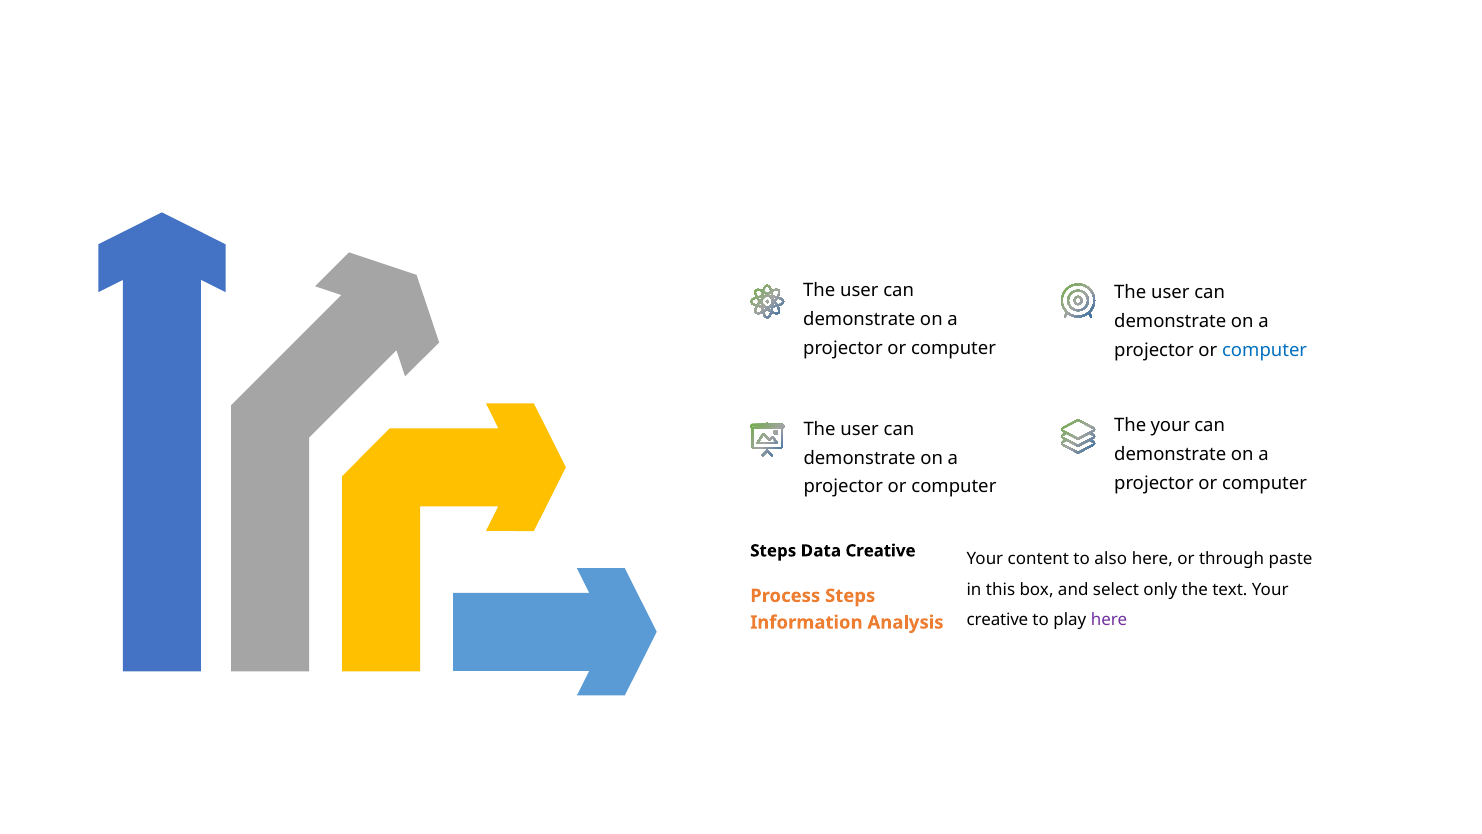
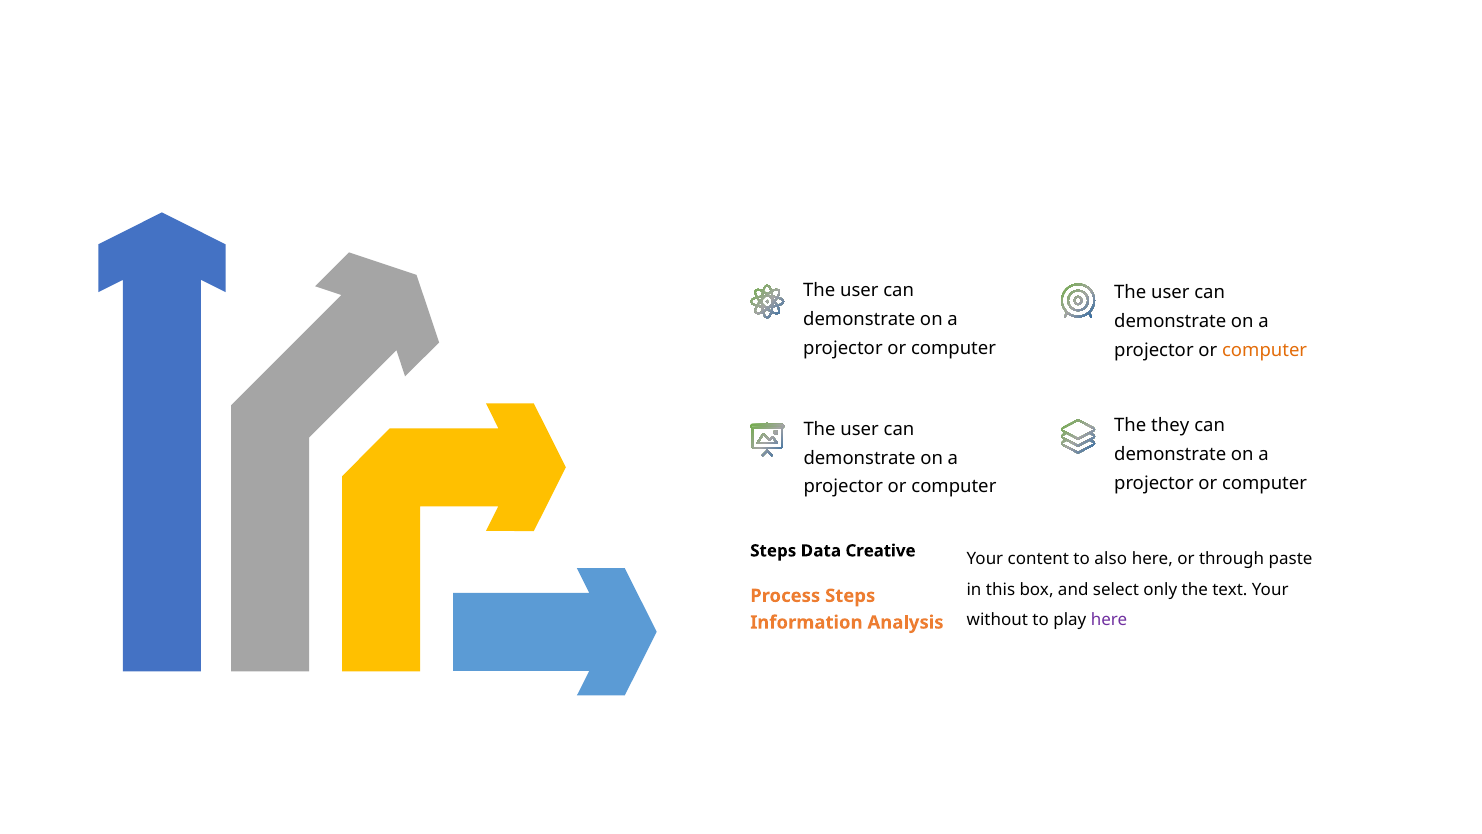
computer colour: blue -> orange (1265, 350)
The your: your -> they (1170, 425)
creative: creative -> without (997, 620)
